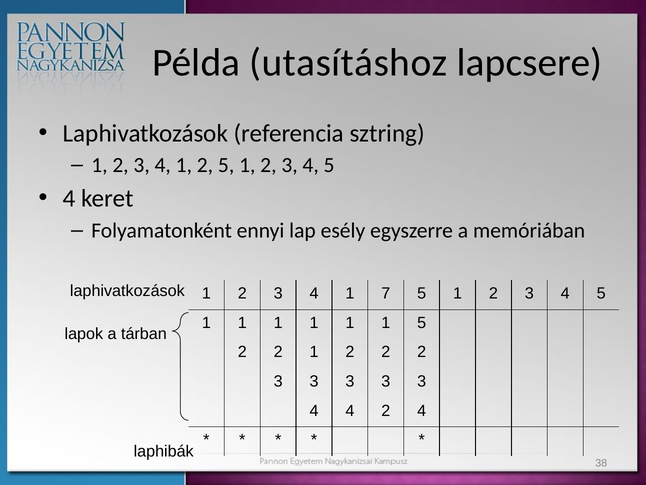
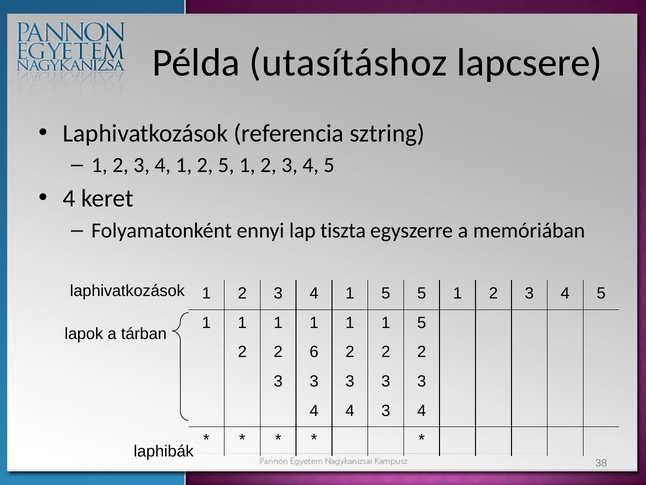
esély: esély -> tiszta (343, 230)
4 1 7: 7 -> 5 (386, 293)
2 1: 1 -> 6 (314, 352)
4 2: 2 -> 3 (386, 410)
